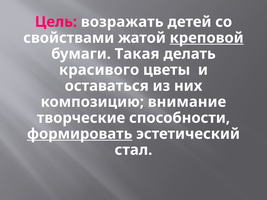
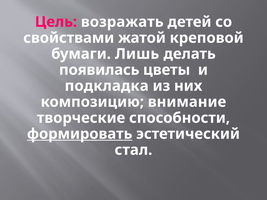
креповой underline: present -> none (207, 38)
Такая: Такая -> Лишь (137, 54)
красивого: красивого -> появилась (99, 70)
оставаться: оставаться -> подкладка (107, 86)
